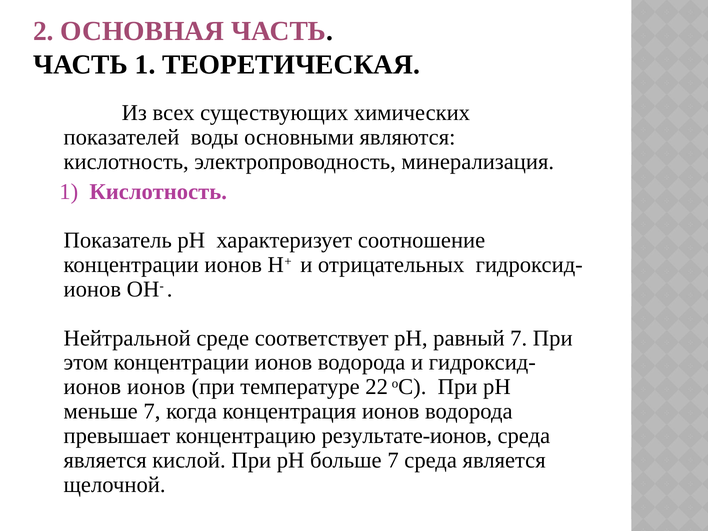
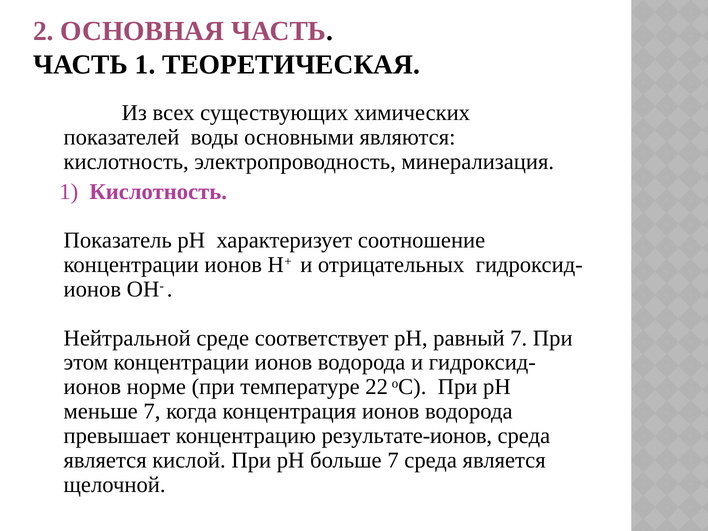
ионов ионов: ионов -> норме (156, 387)
